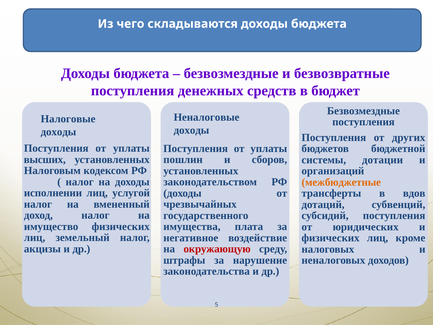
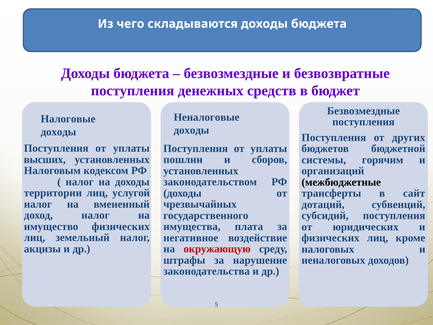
дотации: дотации -> горячим (383, 160)
межбюджетные colour: orange -> black (341, 182)
исполнении: исполнении -> территории (53, 193)
вдов: вдов -> сайт (414, 193)
